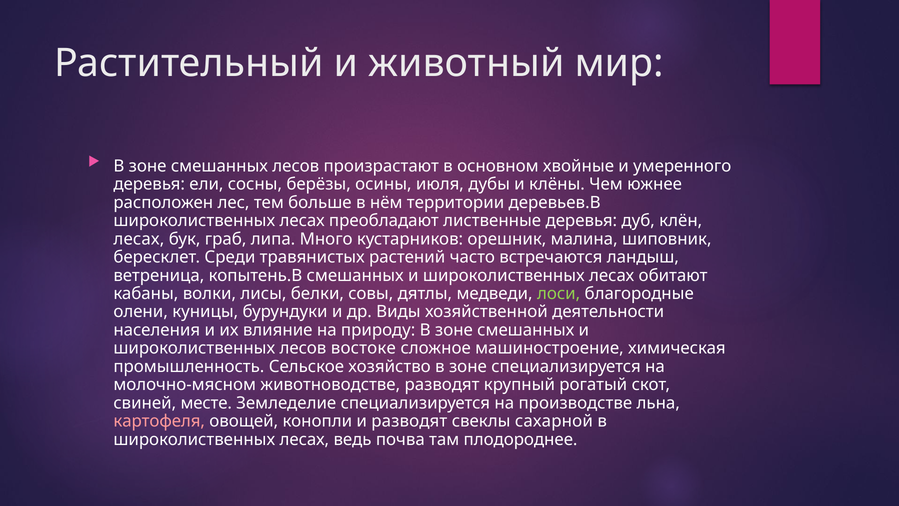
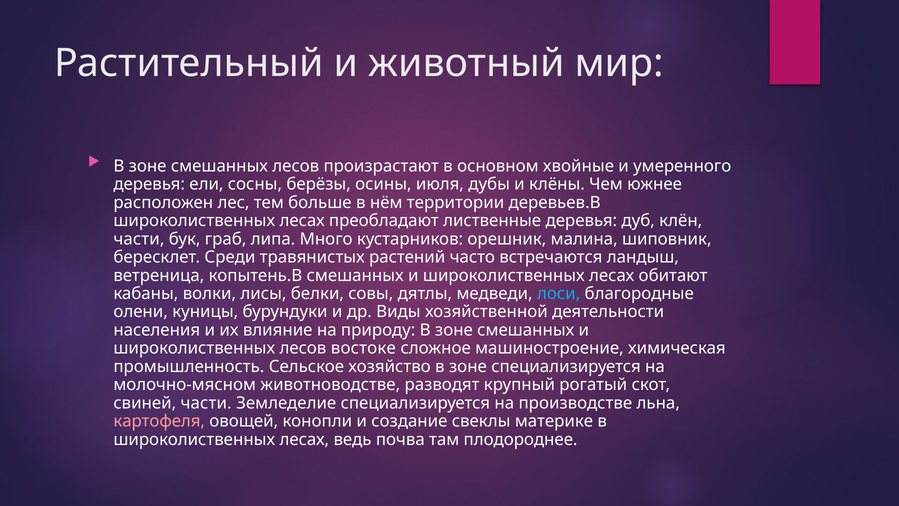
лесах: лесах -> части (139, 239)
лоси colour: light green -> light blue (559, 294)
свиней месте: месте -> части (206, 403)
и разводят: разводят -> создание (409, 421)
сахарной: сахарной -> материке (554, 421)
